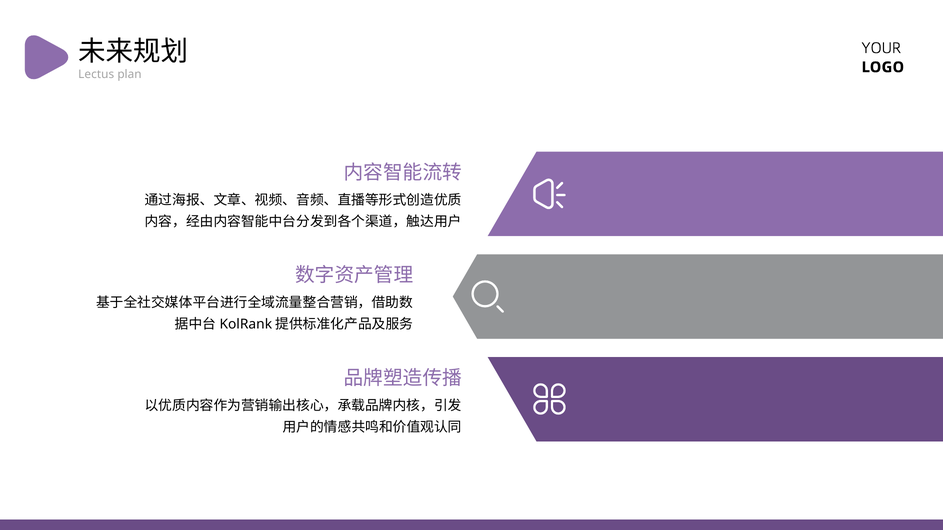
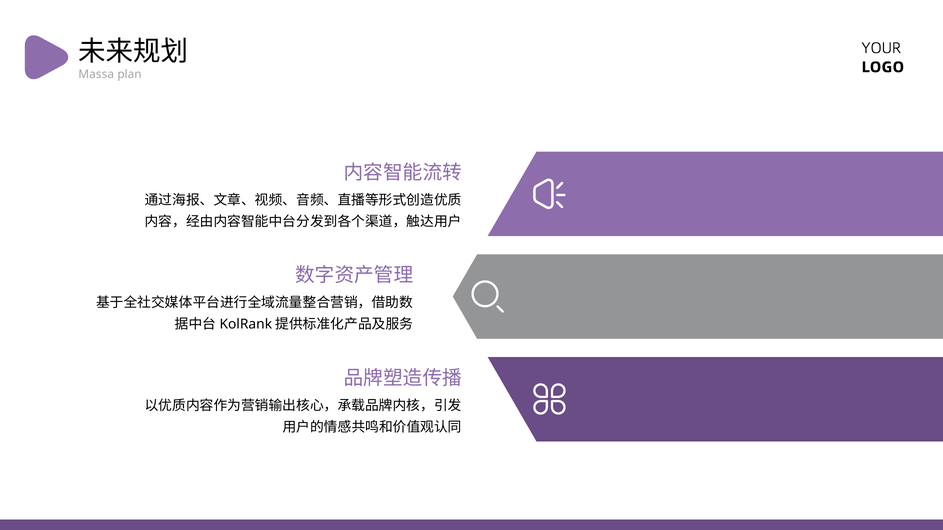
Lectus: Lectus -> Massa (96, 75)
